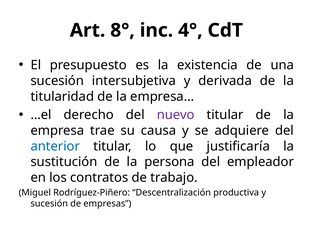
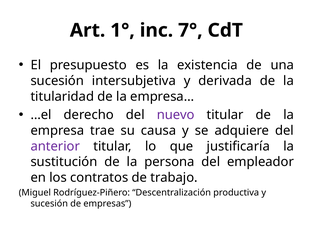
8°: 8° -> 1° (123, 30)
4°: 4° -> 7° (190, 30)
anterior colour: blue -> purple (55, 146)
